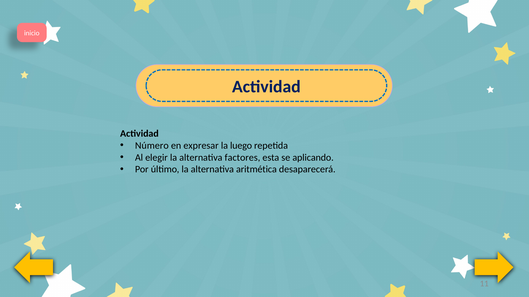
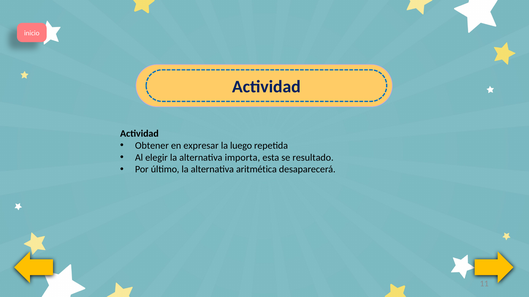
Número: Número -> Obtener (152, 146)
factores: factores -> importa (242, 158)
aplicando: aplicando -> resultado (313, 158)
